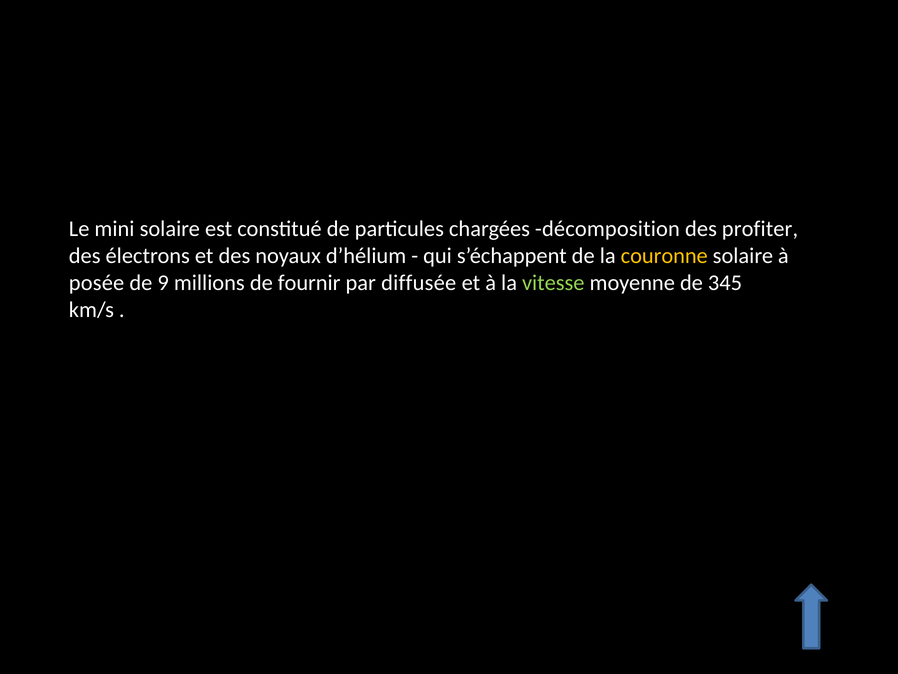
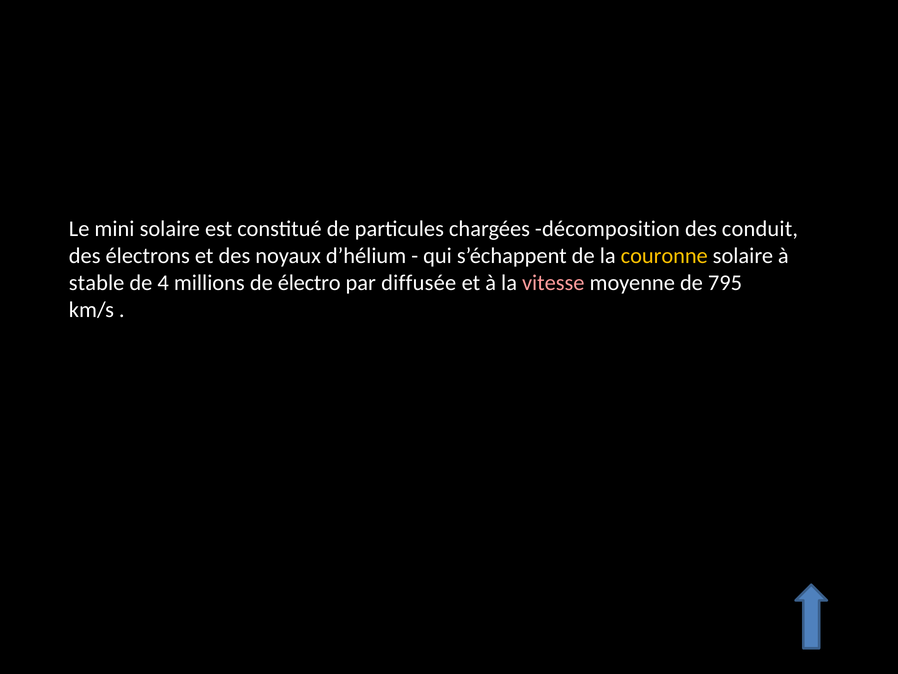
profiter: profiter -> conduit (760, 229)
posée: posée -> stable (97, 283)
9: 9 -> 4 (163, 283)
fournir: fournir -> électro (309, 283)
vitesse colour: light green -> pink (553, 283)
345: 345 -> 795 (725, 283)
